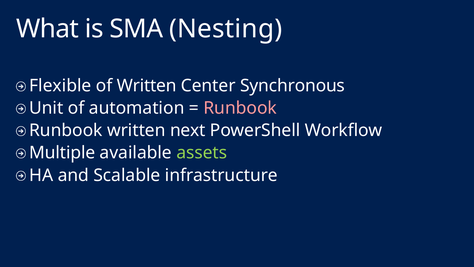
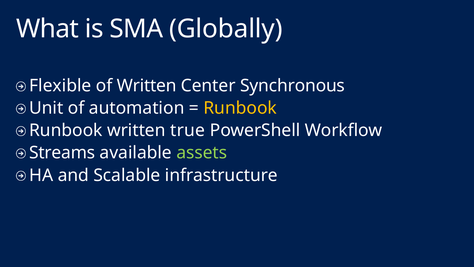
Nesting: Nesting -> Globally (226, 29)
Runbook colour: pink -> yellow (240, 108)
next: next -> true (188, 130)
Multiple: Multiple -> Streams (62, 153)
